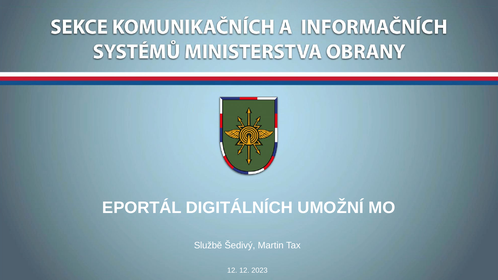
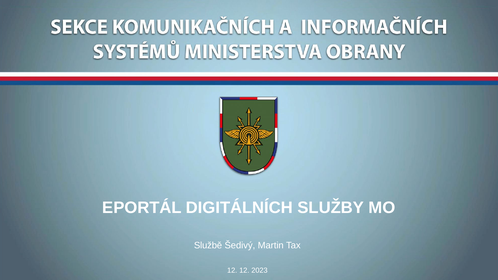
UMOŽNÍ: UMOŽNÍ -> SLUŽBY (331, 208)
